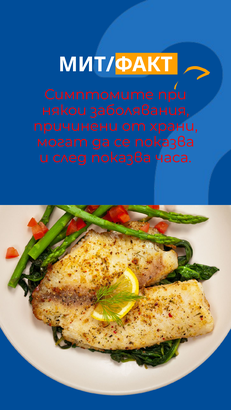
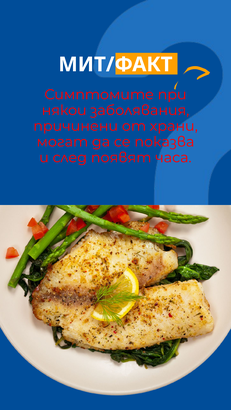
след показва: показва -> появят (121, 158)
